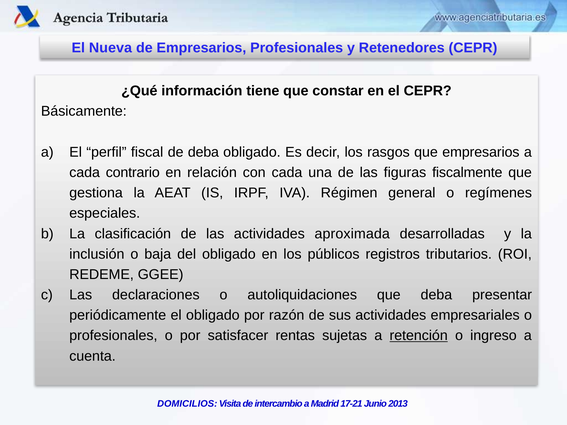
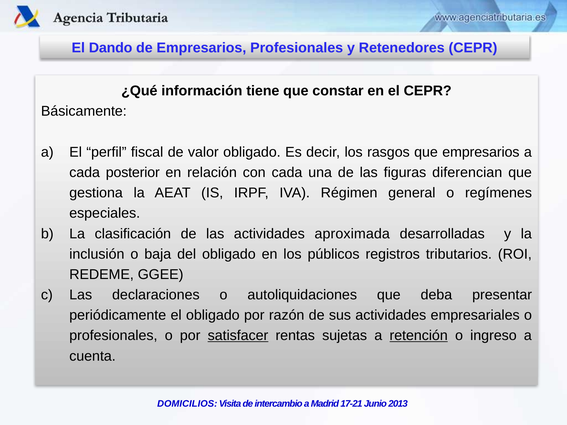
Nueva: Nueva -> Dando (111, 48)
de deba: deba -> valor (203, 152)
contrario: contrario -> posterior (133, 173)
fiscalmente: fiscalmente -> diferencian (467, 173)
satisfacer underline: none -> present (238, 336)
